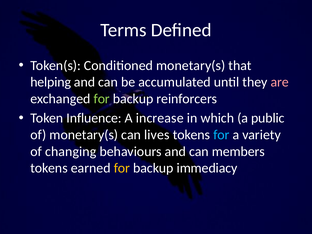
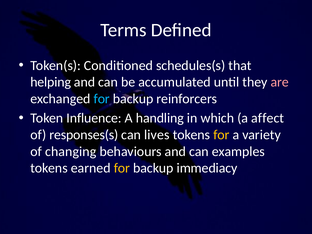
Conditioned monetary(s: monetary(s -> schedules(s (191, 65)
for colour: light green -> light blue (102, 99)
increase: increase -> handling (160, 118)
public: public -> affect (268, 118)
of monetary(s: monetary(s -> responses(s (84, 135)
for colour: light blue -> yellow (221, 135)
members: members -> examples (238, 151)
